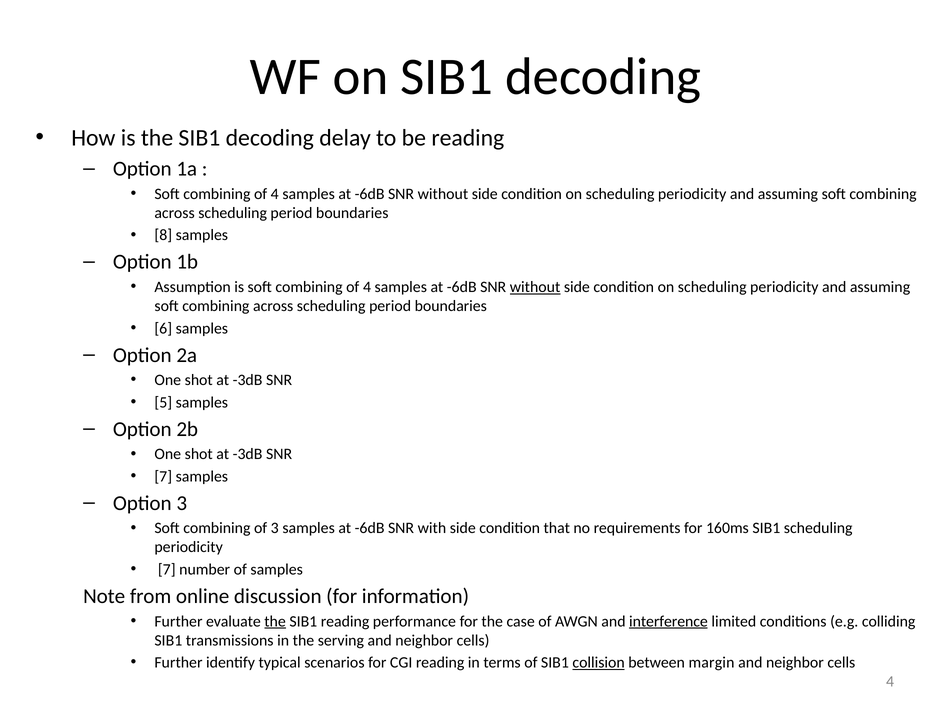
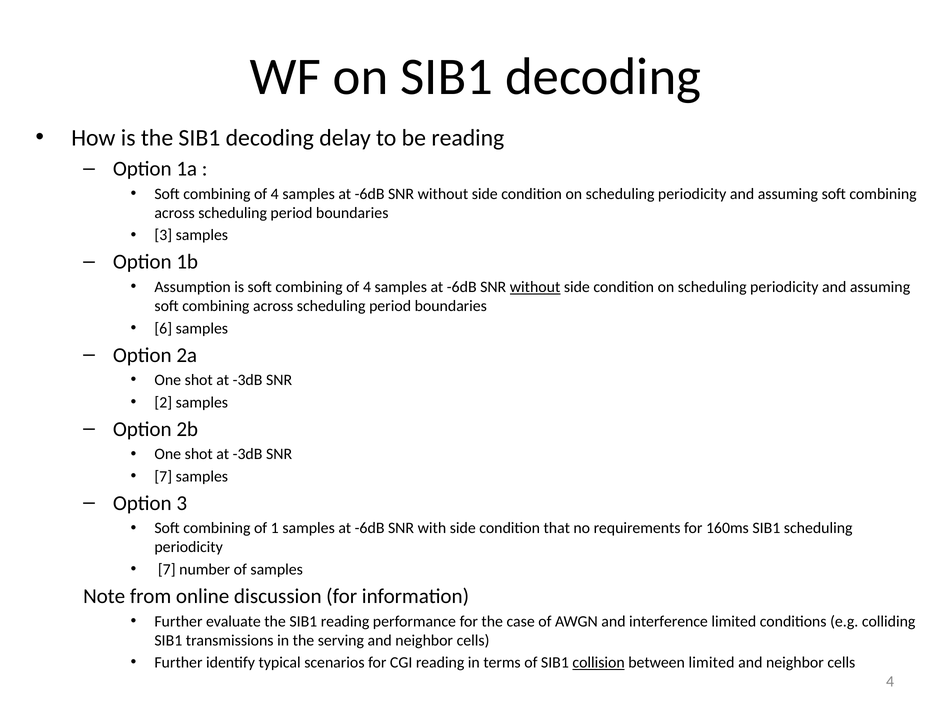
8: 8 -> 3 (163, 235)
5: 5 -> 2 (163, 402)
of 3: 3 -> 1 (275, 528)
the underline: present -> none (275, 621)
interference underline: present -> none (668, 621)
between margin: margin -> limited (712, 662)
